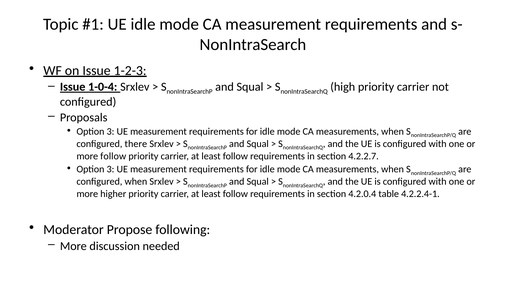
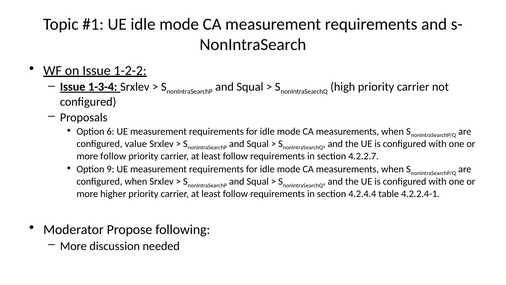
1-2-3: 1-2-3 -> 1-2-2 (130, 70)
1-0-4: 1-0-4 -> 1-3-4 (103, 87)
3: 3 -> 6 (111, 131)
there: there -> value (136, 144)
3: 3 -> 9 (111, 169)
4.2.0.4: 4.2.0.4 -> 4.2.4.4 (362, 194)
